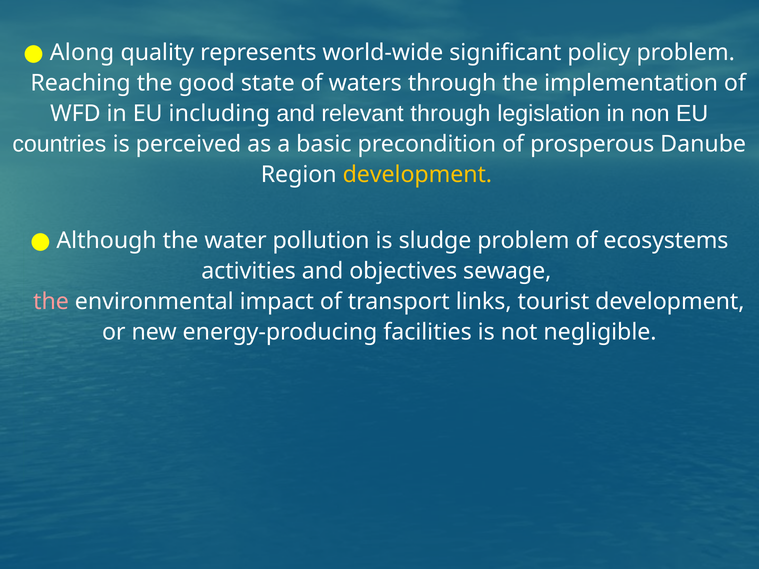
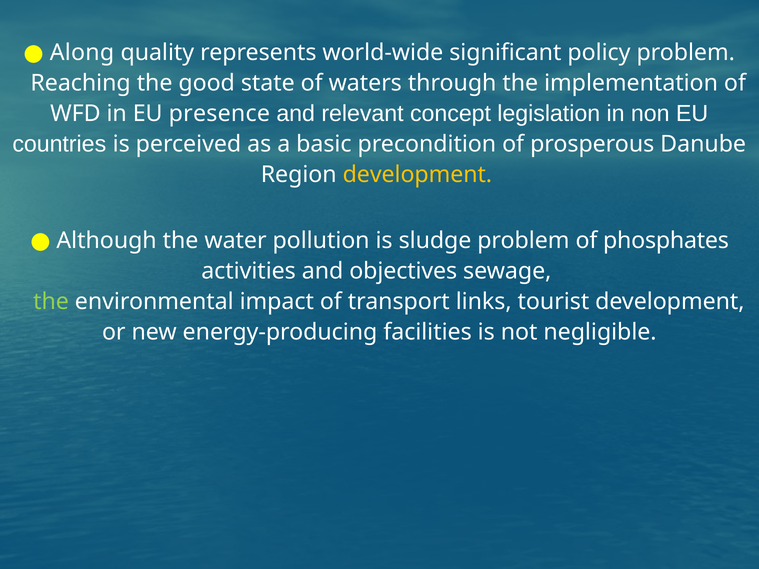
including: including -> presence (219, 114)
relevant through: through -> concept (451, 114)
ecosystems: ecosystems -> phosphates (666, 241)
the colour: pink -> light green (51, 302)
